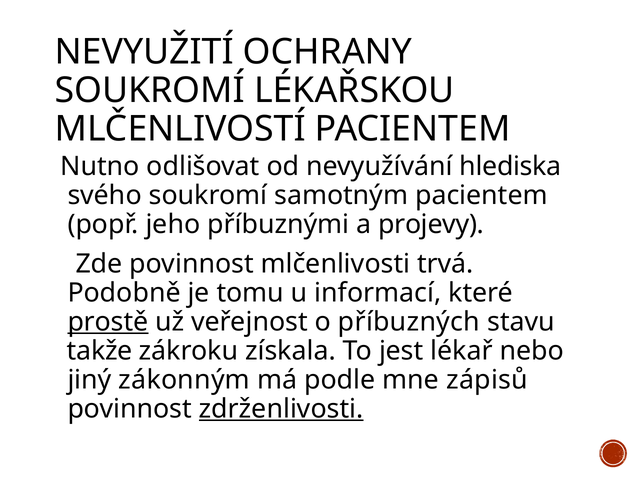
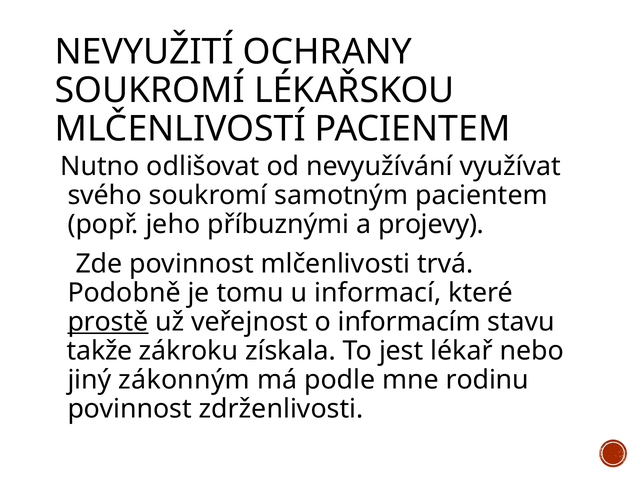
hlediska: hlediska -> využívat (510, 167)
příbuzných: příbuzných -> informacím (409, 322)
zápisů: zápisů -> rodinu (487, 380)
zdrženlivosti underline: present -> none (281, 409)
